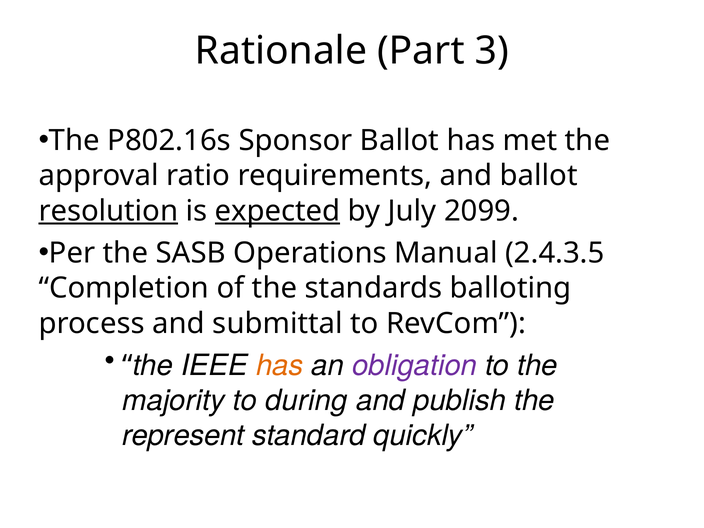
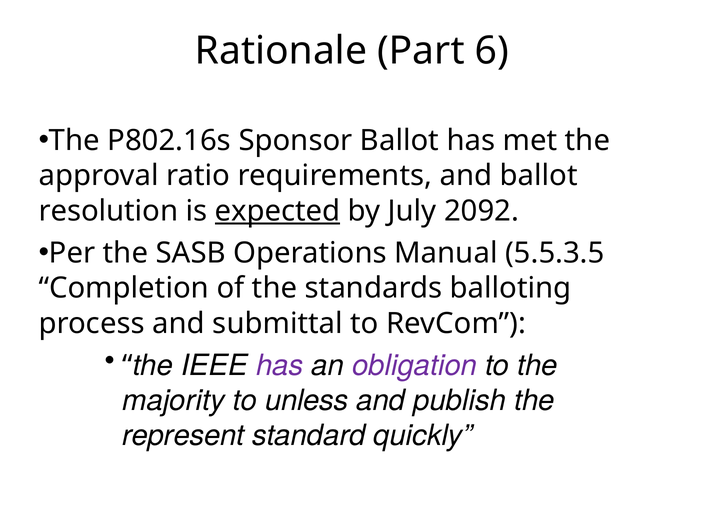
3: 3 -> 6 (492, 51)
resolution underline: present -> none (108, 211)
2099: 2099 -> 2092 (481, 211)
2.4.3.5: 2.4.3.5 -> 5.5.3.5 (555, 253)
has colour: orange -> purple (280, 365)
during: during -> unless (307, 401)
